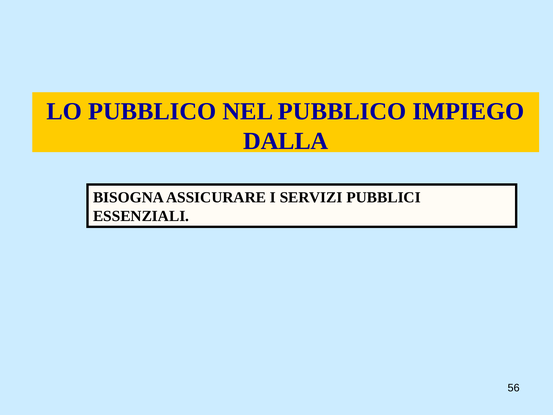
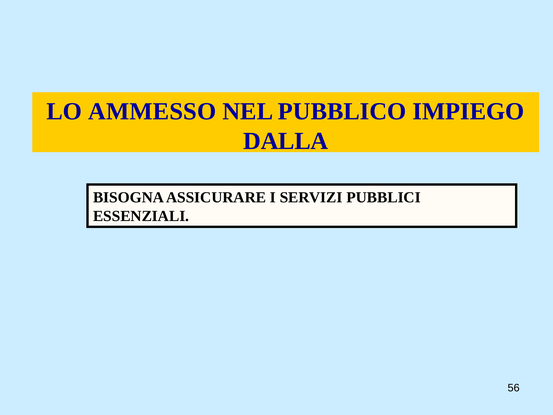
LO PUBBLICO: PUBBLICO -> AMMESSO (152, 111)
